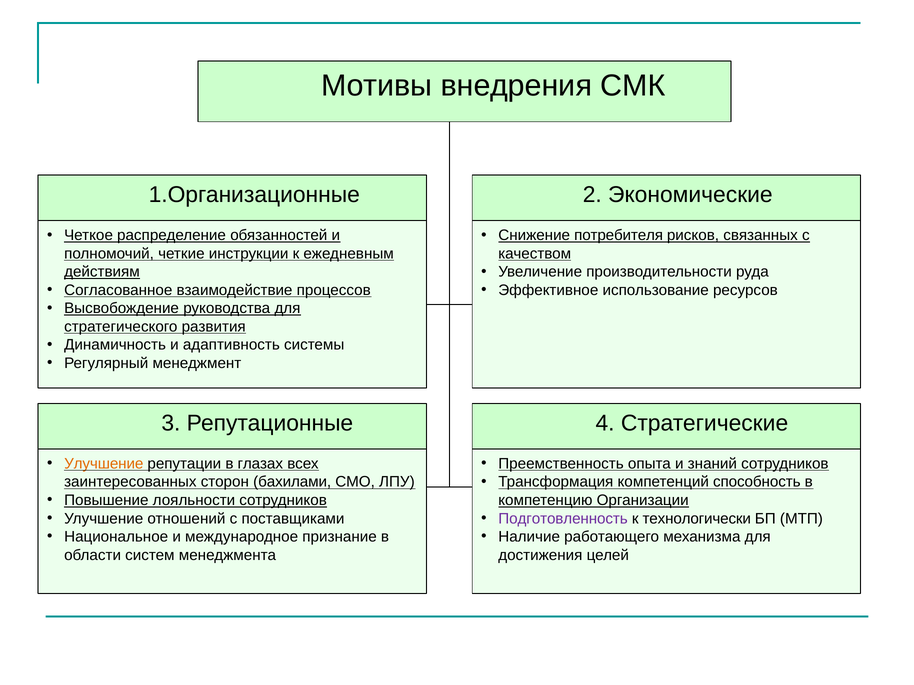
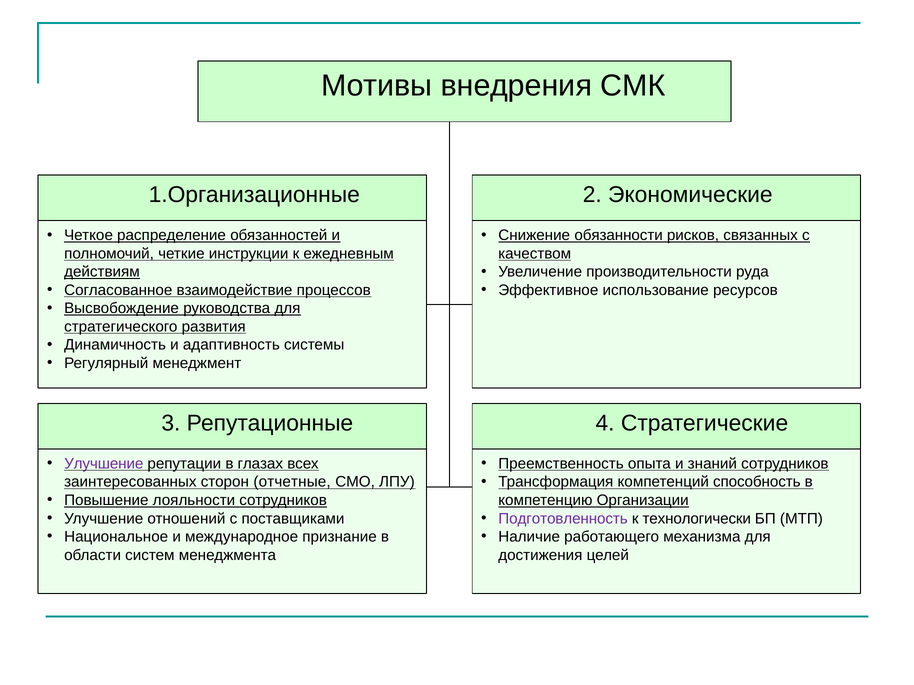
потребителя: потребителя -> обязанности (619, 236)
Улучшение colour: orange -> purple (104, 464)
бахилами: бахилами -> отчетные (292, 482)
